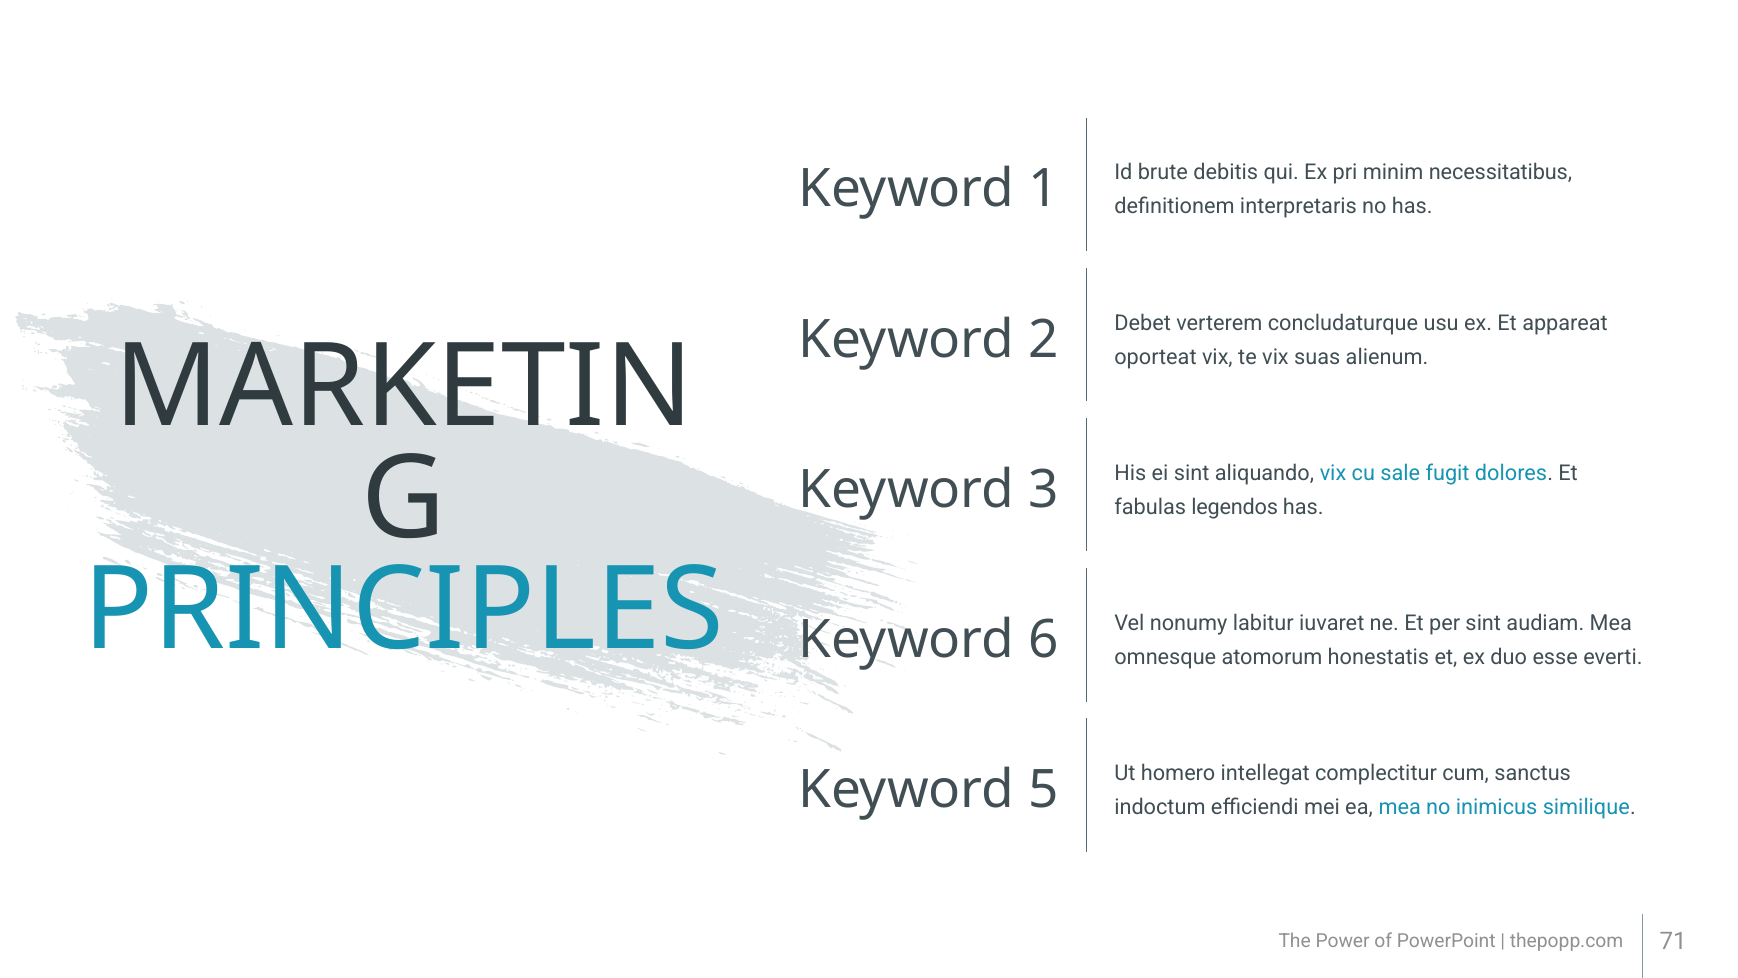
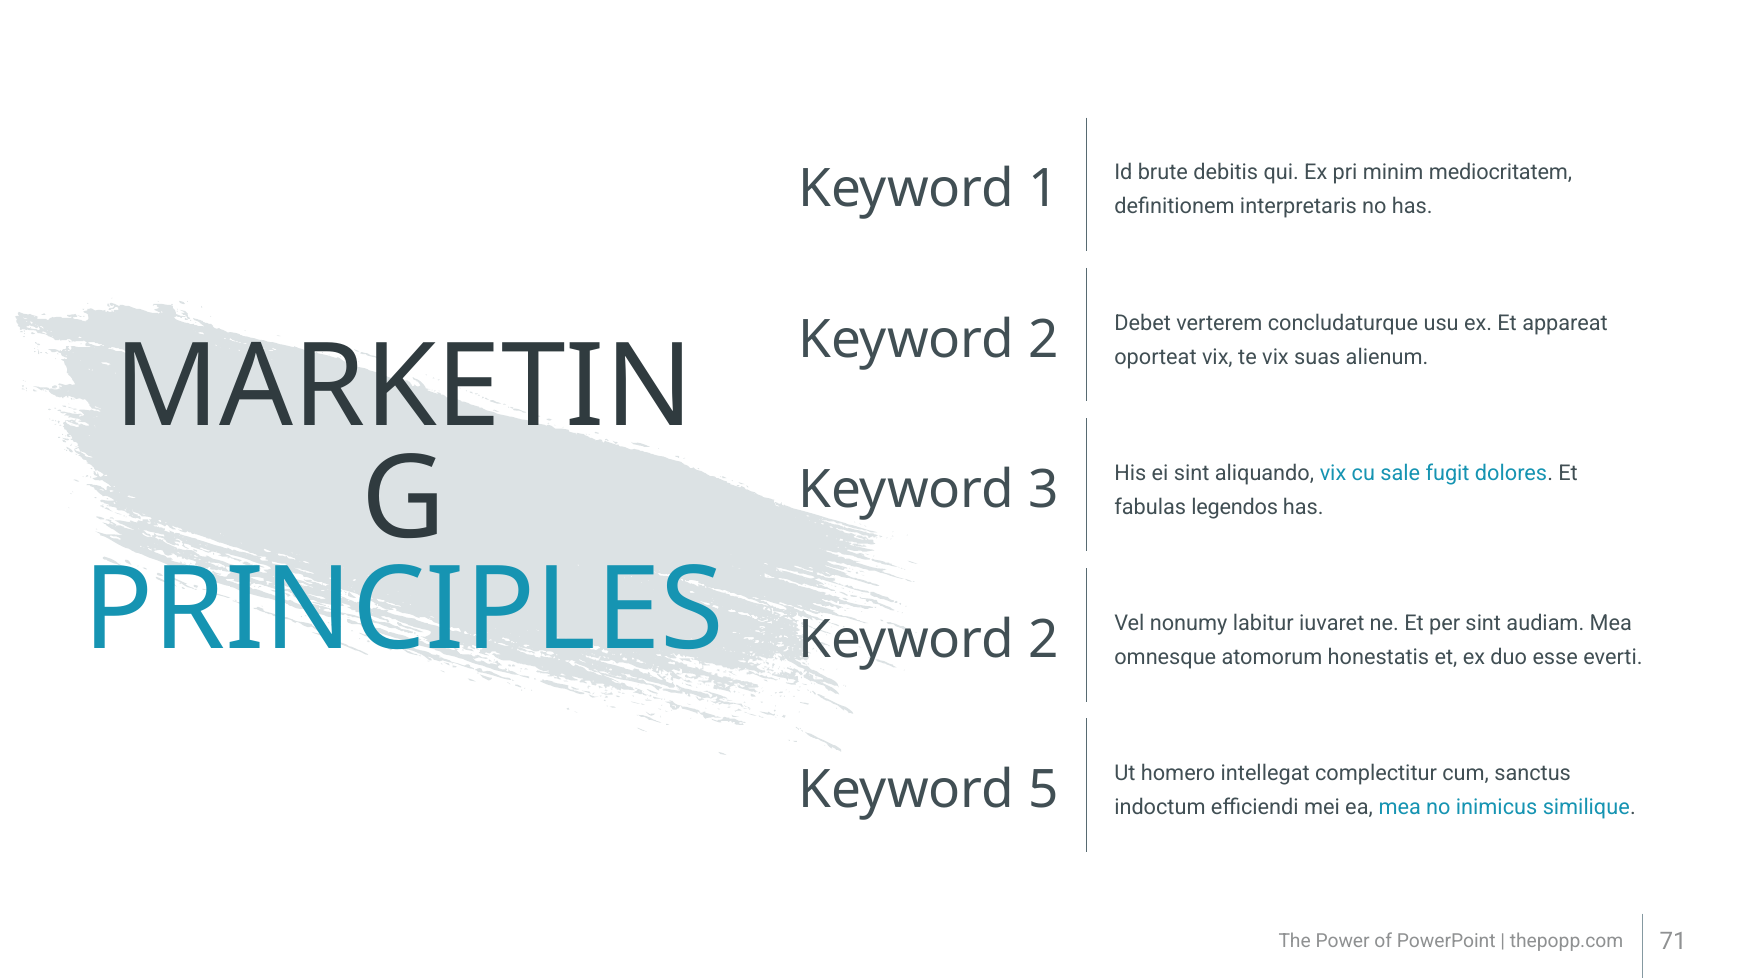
necessitatibus: necessitatibus -> mediocritatem (1500, 173)
6: 6 -> 2 (1044, 640)
